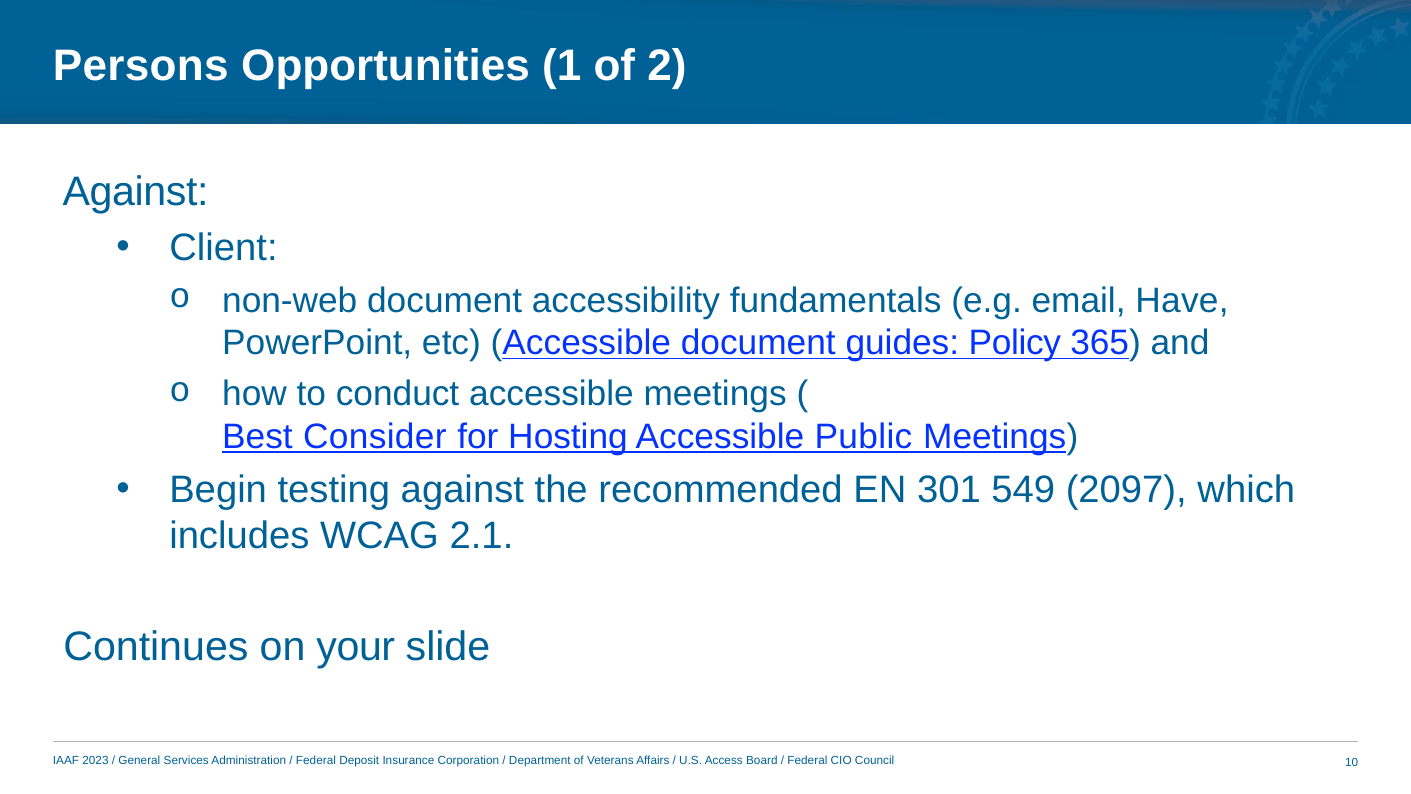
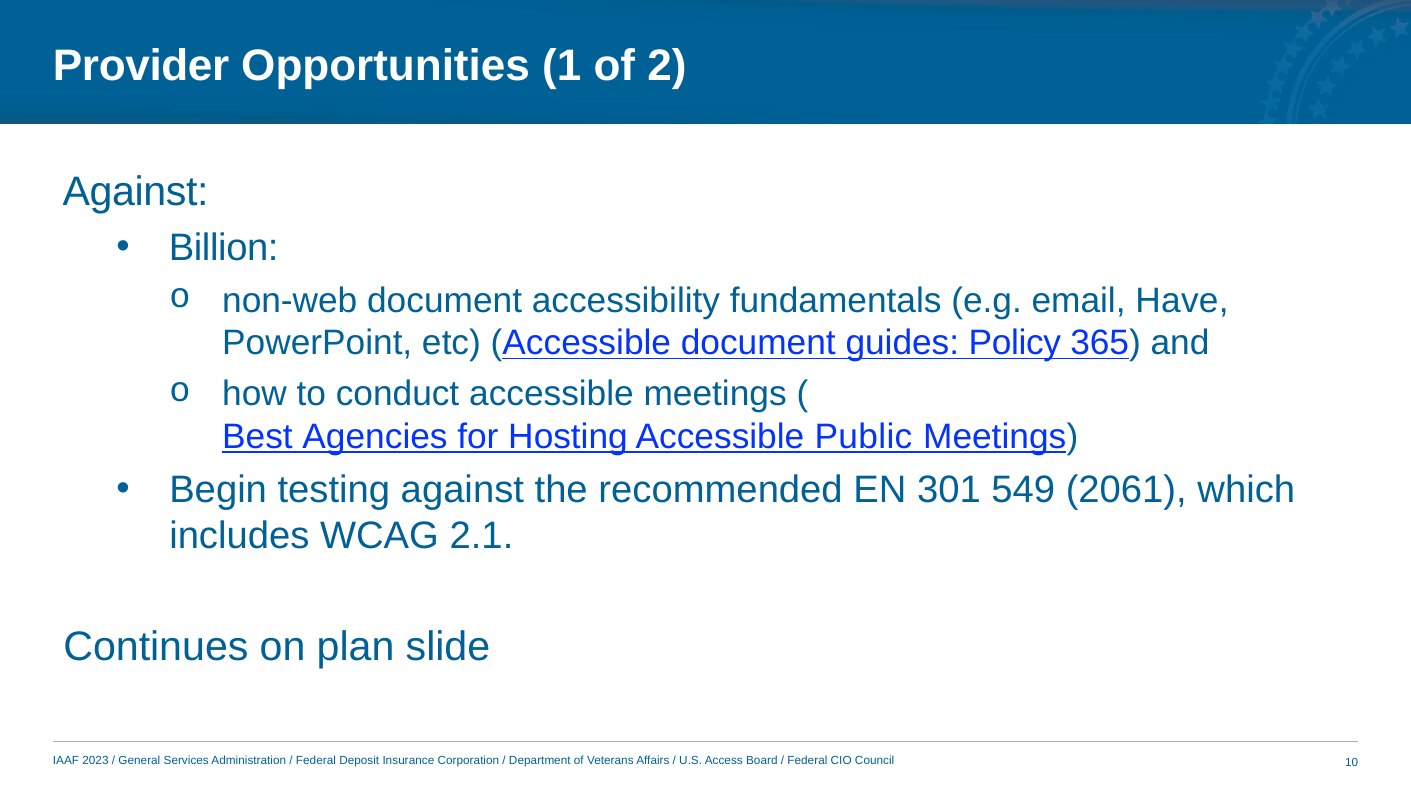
Persons: Persons -> Provider (141, 66)
Client: Client -> Billion (224, 248)
Consider: Consider -> Agencies (375, 436)
2097: 2097 -> 2061 (1126, 490)
your: your -> plan (356, 647)
